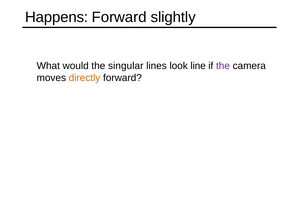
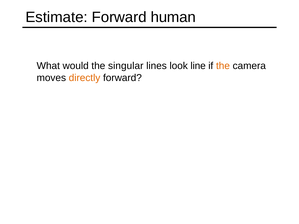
Happens: Happens -> Estimate (57, 17)
slightly: slightly -> human (173, 17)
the colour: purple -> orange (223, 66)
